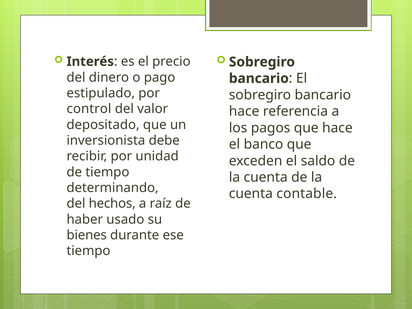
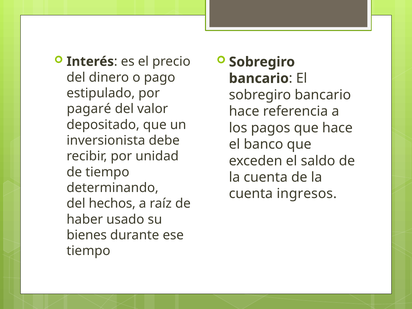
control: control -> pagaré (89, 109)
contable: contable -> ingresos (307, 194)
